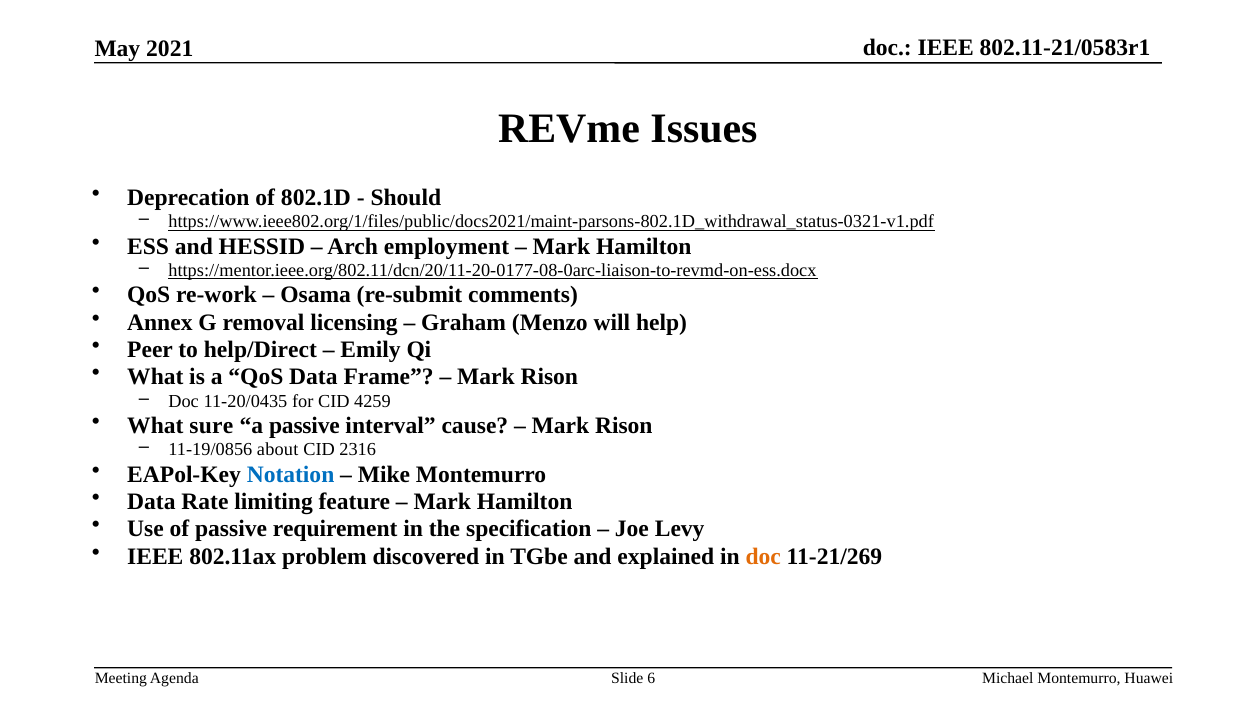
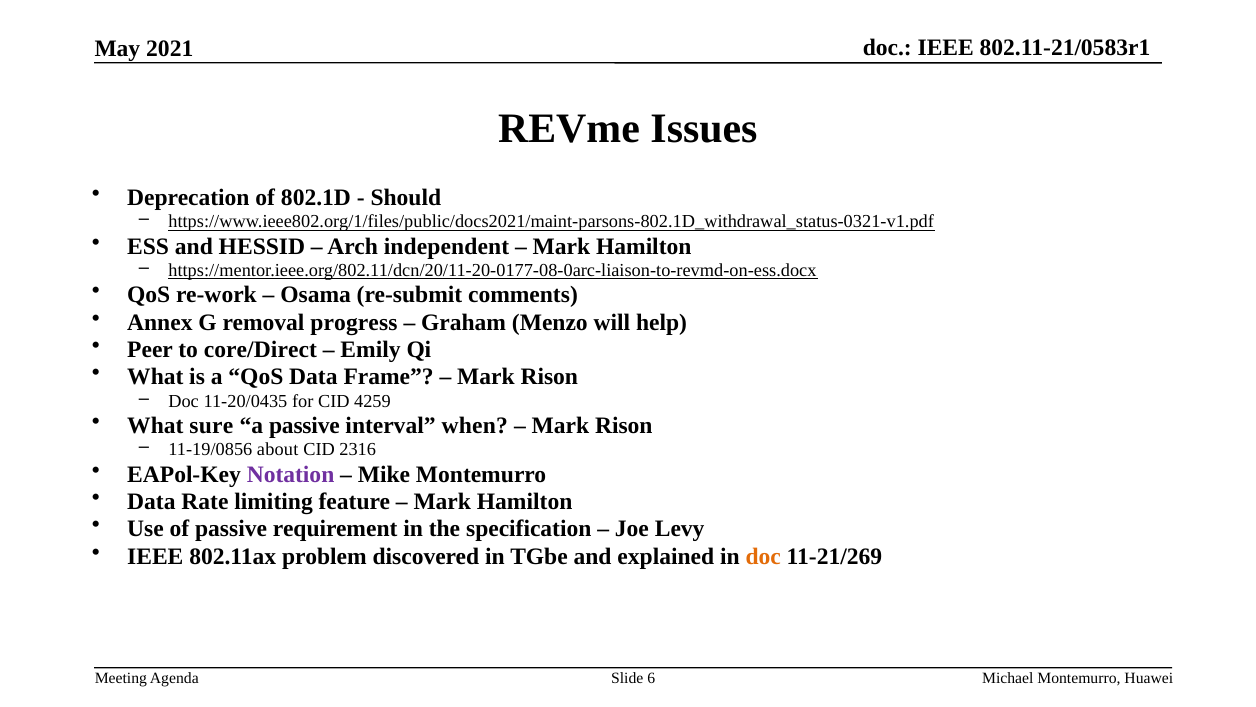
employment: employment -> independent (446, 246)
licensing: licensing -> progress (354, 322)
help/Direct: help/Direct -> core/Direct (260, 350)
cause: cause -> when (475, 425)
Notation colour: blue -> purple (291, 474)
